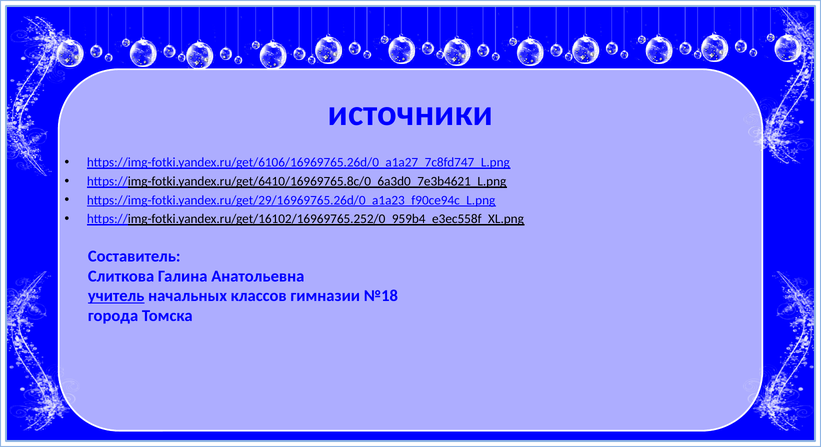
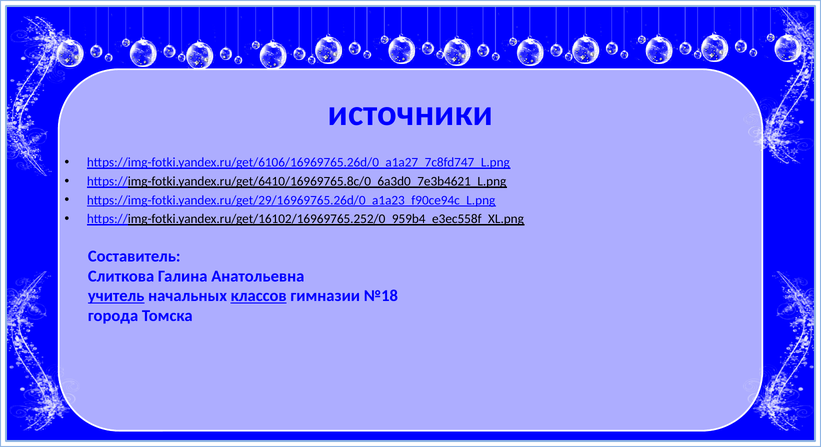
классов underline: none -> present (259, 296)
